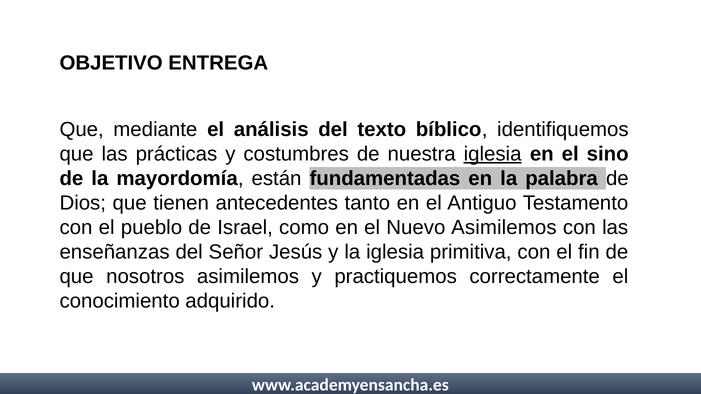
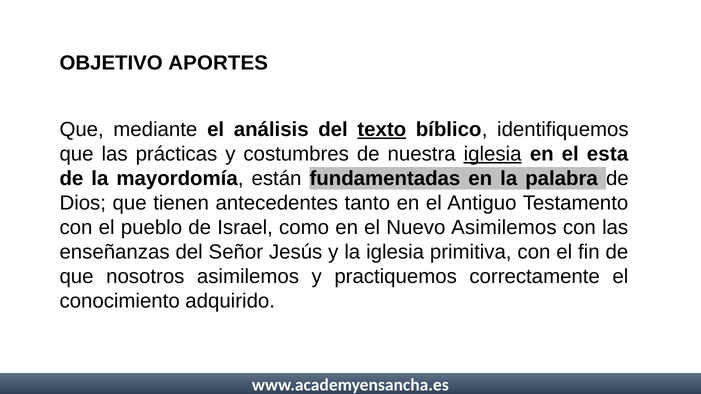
ENTREGA: ENTREGA -> APORTES (218, 63)
texto underline: none -> present (382, 130)
sino: sino -> esta (608, 154)
